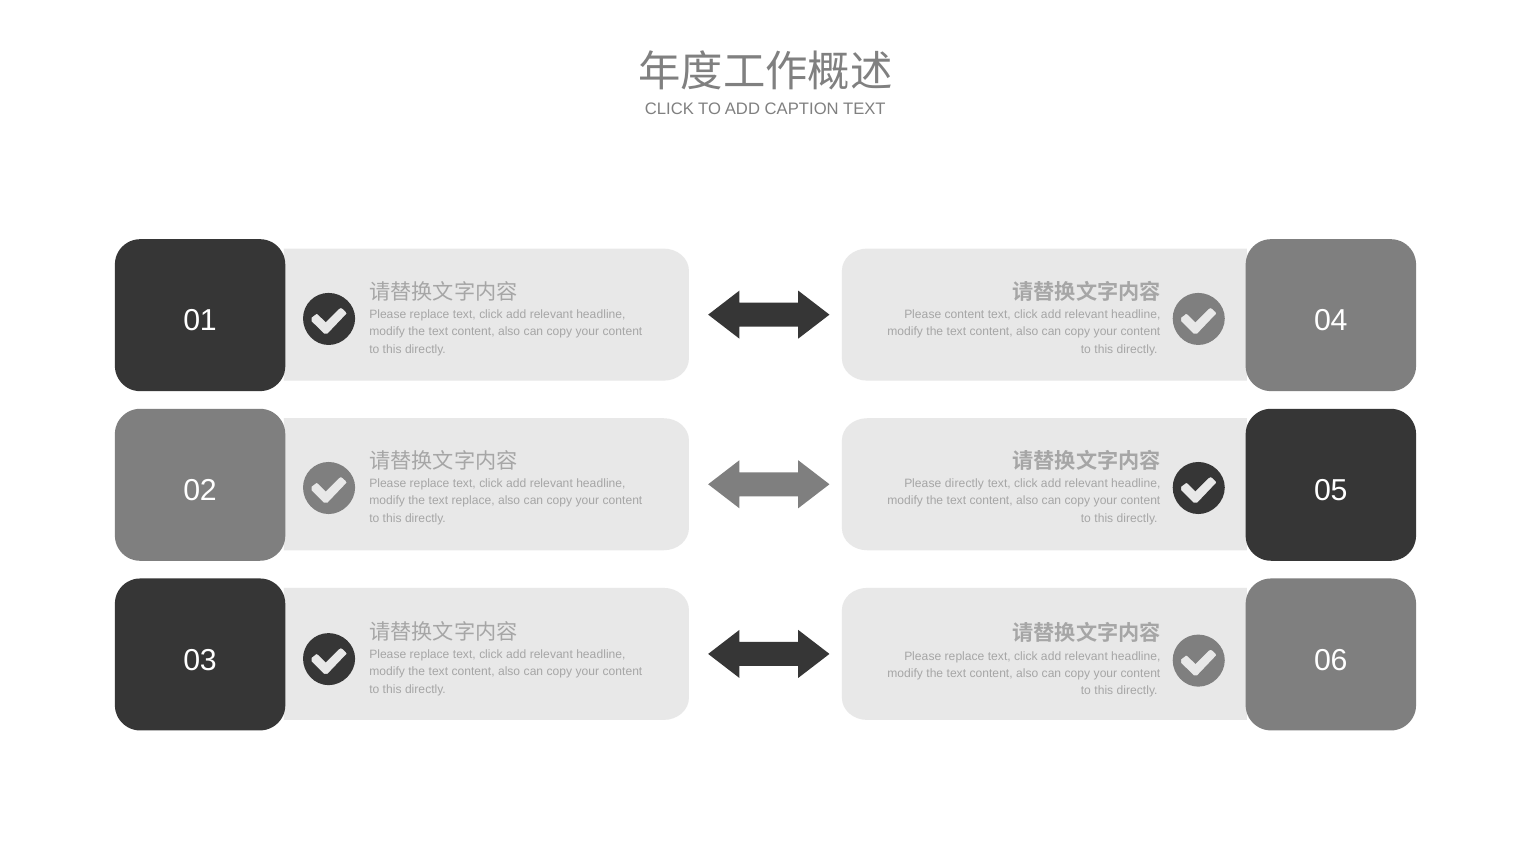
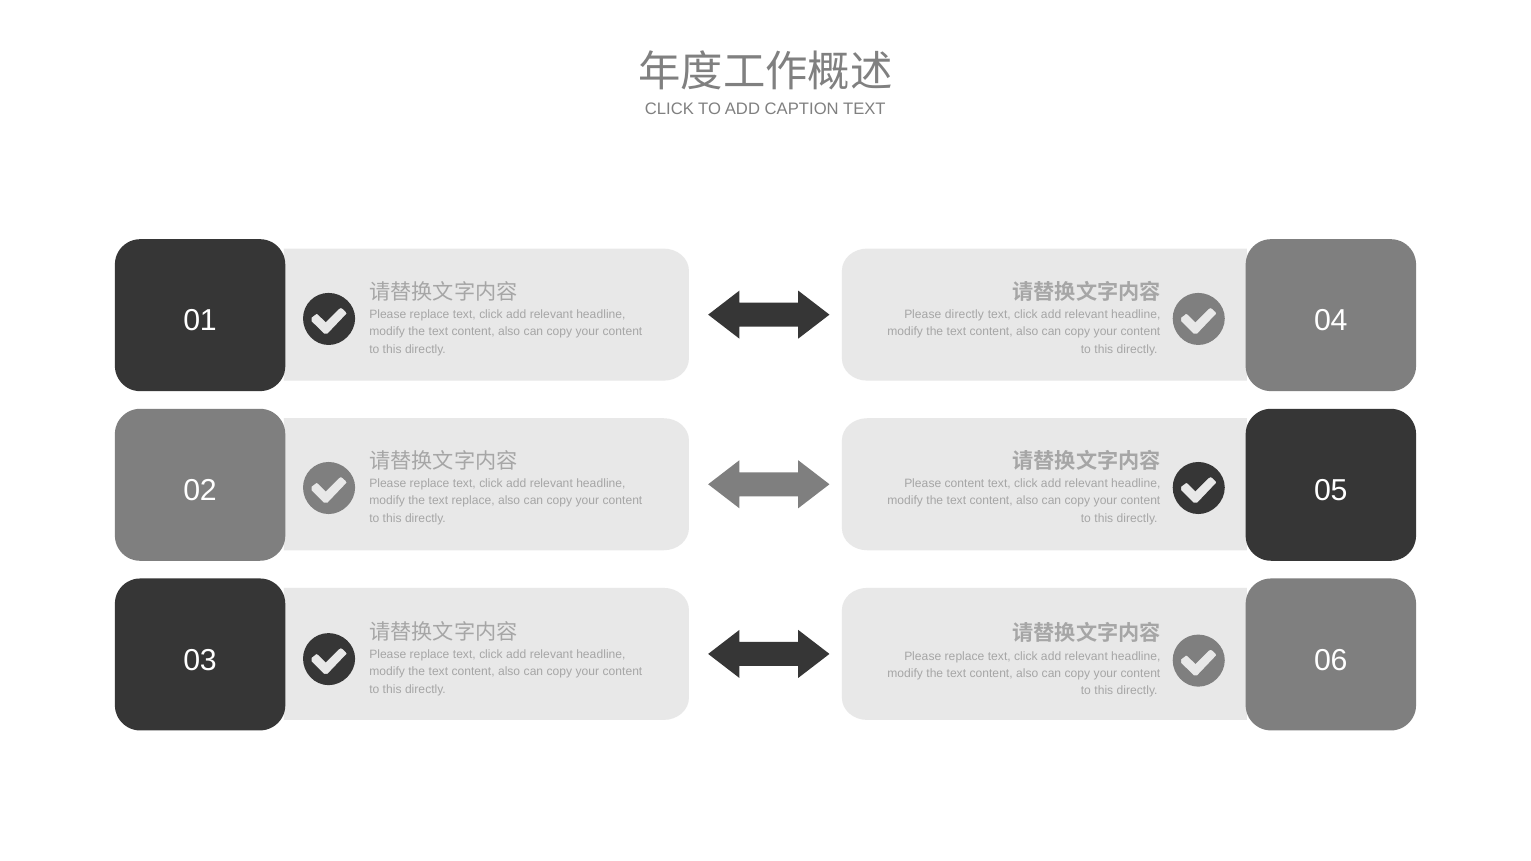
Please content: content -> directly (964, 314)
Please directly: directly -> content (964, 484)
